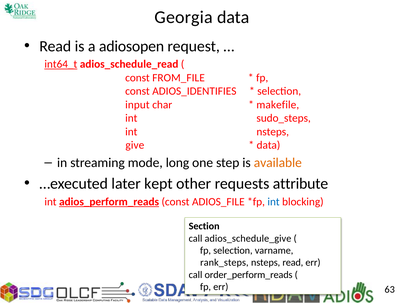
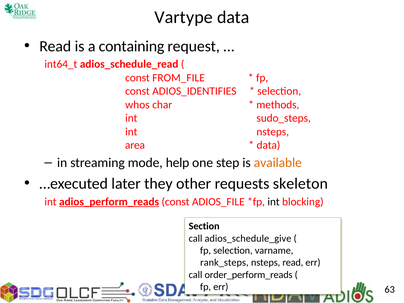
Georgia: Georgia -> Vartype (184, 17)
adiosopen: adiosopen -> containing (132, 46)
int64_t underline: present -> none (61, 64)
input: input -> whos (137, 105)
makefile: makefile -> methods (278, 105)
give: give -> area (135, 145)
long: long -> help (178, 163)
kept: kept -> they (158, 184)
attribute: attribute -> skeleton (300, 184)
int colour: blue -> black (274, 202)
